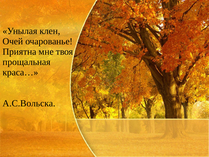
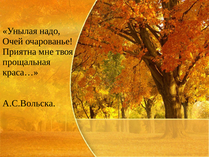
клен: клен -> надо (50, 31)
